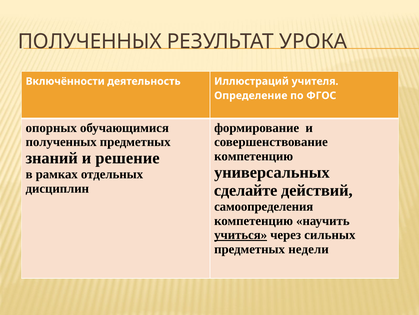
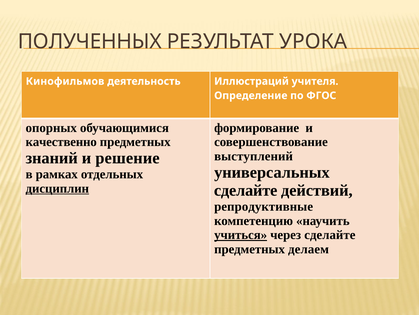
Включённости: Включённости -> Кинофильмов (65, 81)
полученных: полученных -> качественно (61, 142)
компетенцию: компетенцию -> выступлений (254, 156)
дисциплин underline: none -> present (57, 188)
самоопределения: самоопределения -> репродуктивные (264, 206)
через сильных: сильных -> сделайте (330, 234)
недели: недели -> делаем (309, 249)
